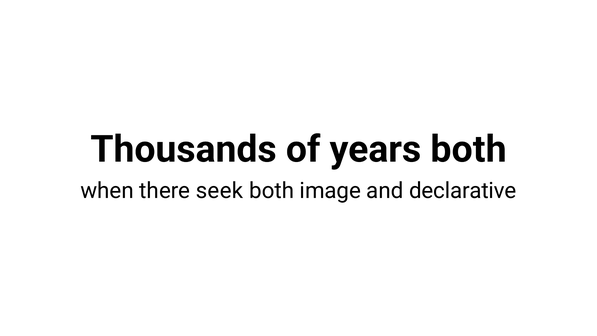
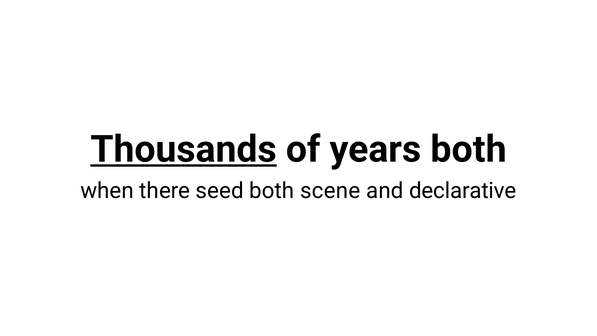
Thousands underline: none -> present (184, 149)
seek: seek -> seed (220, 191)
image: image -> scene (330, 191)
